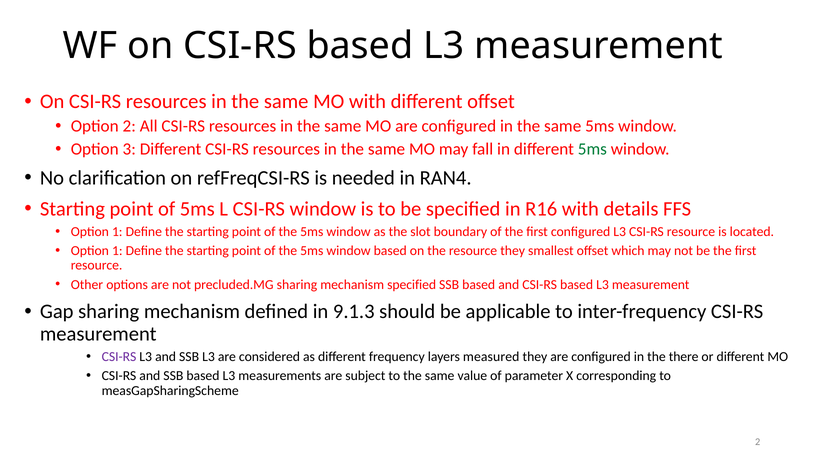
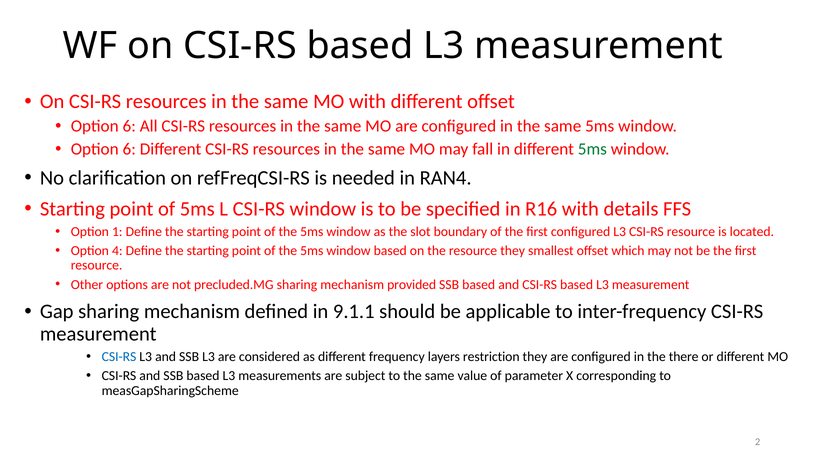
2: 2 -> 6 (129, 126)
3: 3 -> 6 (129, 149)
1: 1 -> 4 (117, 251)
mechanism specified: specified -> provided (412, 285)
9.1.3: 9.1.3 -> 9.1.1 (354, 312)
CSI-RS colour: purple -> blue (119, 357)
measured: measured -> restriction (491, 357)
